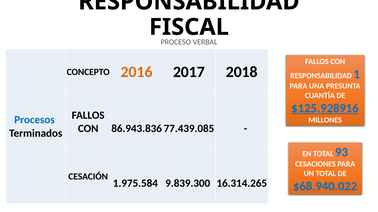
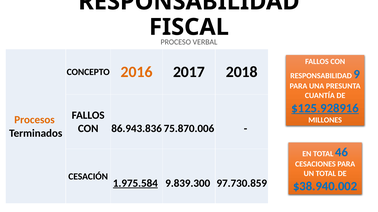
1: 1 -> 9 (357, 74)
Procesos colour: blue -> orange (34, 120)
77.439.085: 77.439.085 -> 75.870.006 (189, 129)
93: 93 -> 46 (342, 153)
1.975.584 underline: none -> present (135, 184)
16.314.265: 16.314.265 -> 97.730.859 (242, 184)
$68.940.022: $68.940.022 -> $38.940.002 (325, 187)
